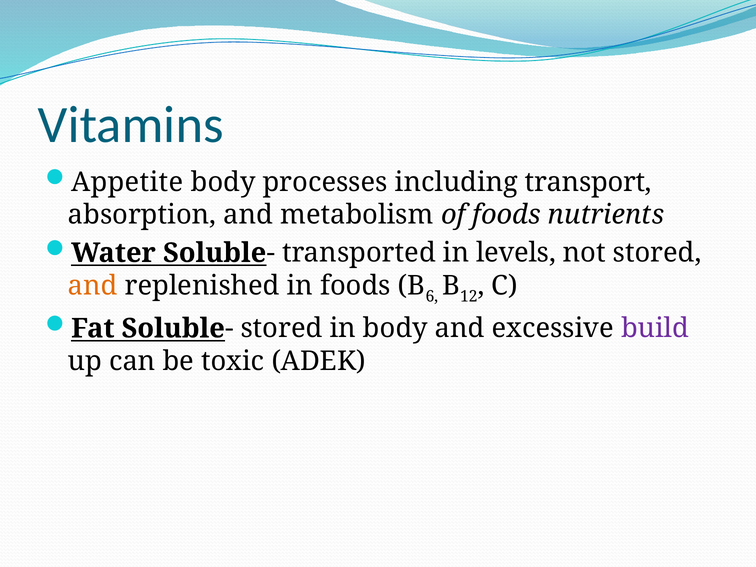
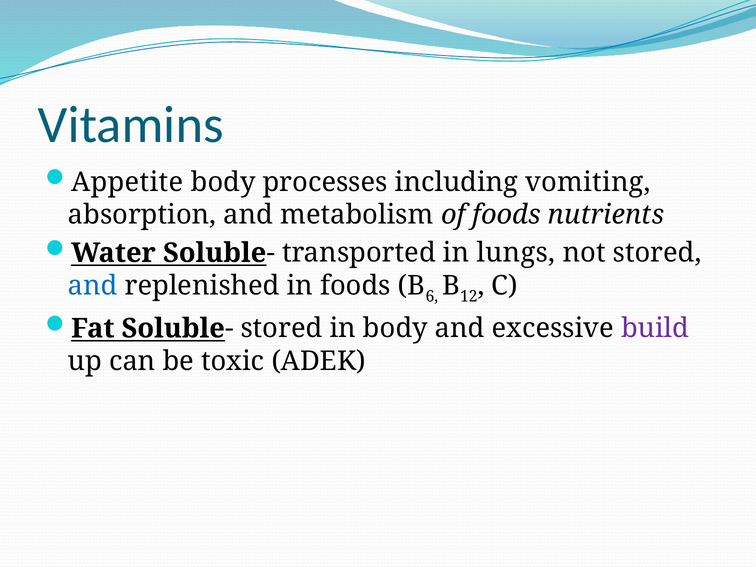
transport: transport -> vomiting (588, 182)
levels: levels -> lungs (516, 253)
and colour: orange -> blue (93, 286)
